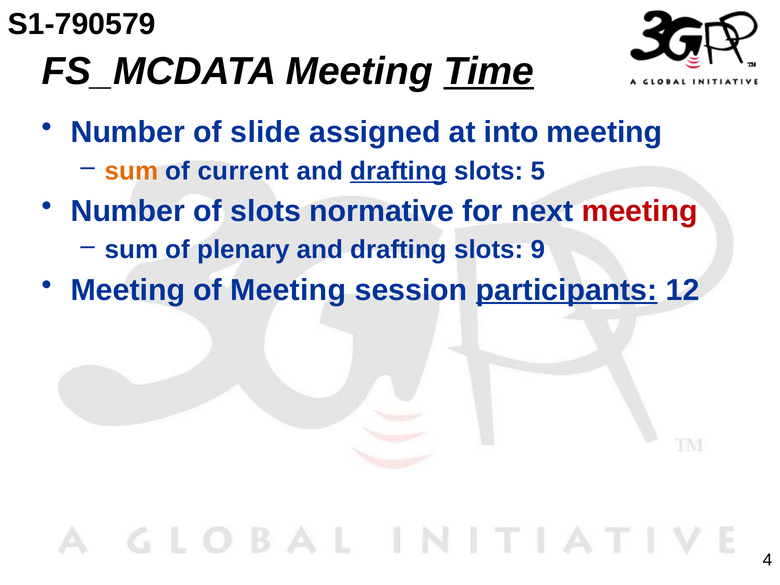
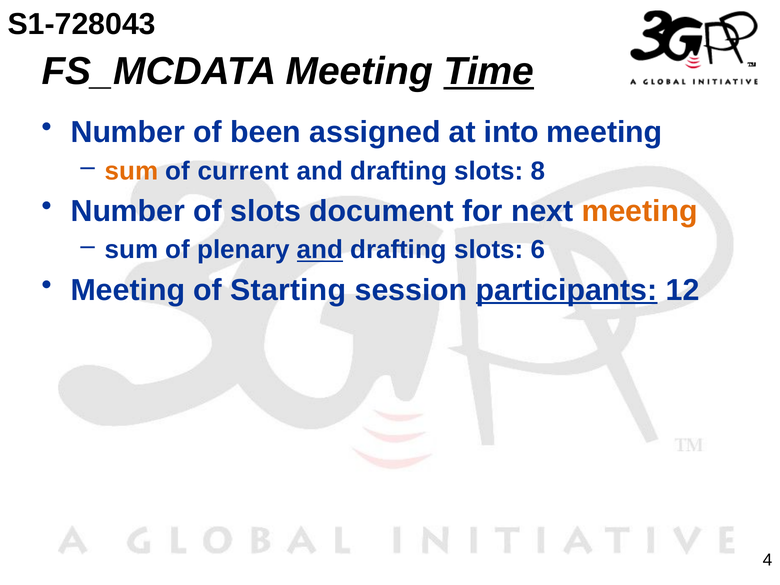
S1-790579: S1-790579 -> S1-728043 (82, 24)
slide: slide -> been (266, 132)
drafting underline: present -> none (399, 171)
5: 5 -> 8 (538, 171)
normative: normative -> document (382, 211)
meeting colour: red -> orange (640, 211)
and underline: none -> present (320, 250)
9: 9 -> 6 (538, 250)
of Meeting: Meeting -> Starting (288, 290)
